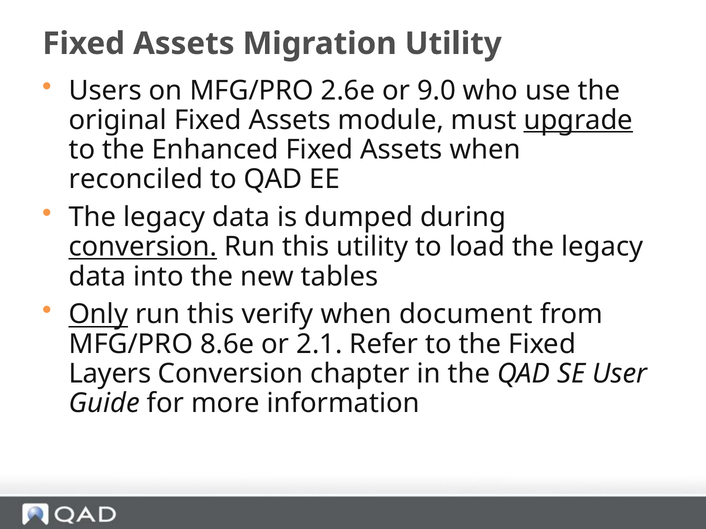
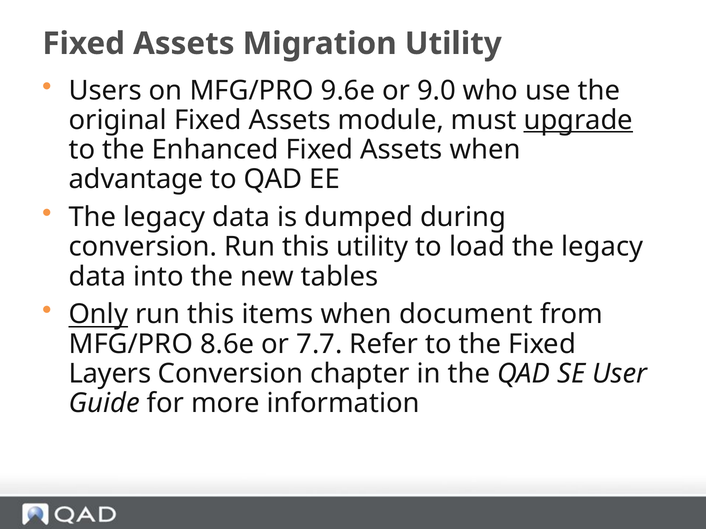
2.6e: 2.6e -> 9.6e (348, 91)
reconciled: reconciled -> advantage (136, 180)
conversion underline: present -> none (143, 247)
verify: verify -> items (277, 315)
2.1: 2.1 -> 7.7 (319, 344)
